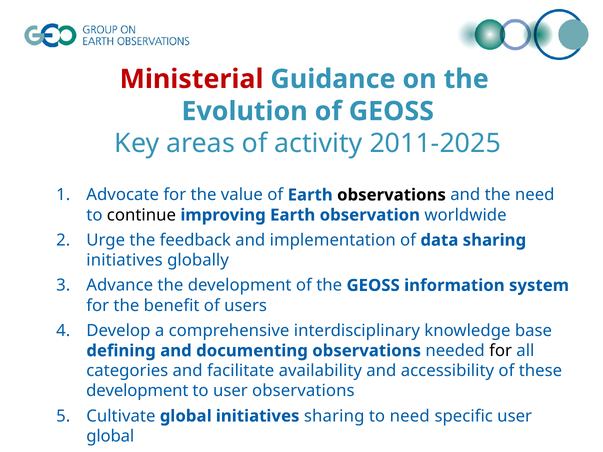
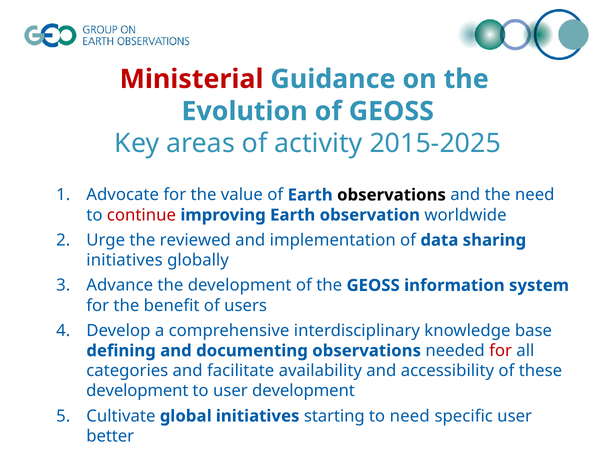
2011-2025: 2011-2025 -> 2015-2025 (435, 144)
continue colour: black -> red (141, 215)
feedback: feedback -> reviewed (195, 240)
for colour: black -> red (501, 351)
user observations: observations -> development (303, 391)
initiatives sharing: sharing -> starting (334, 416)
global: global -> better (110, 436)
